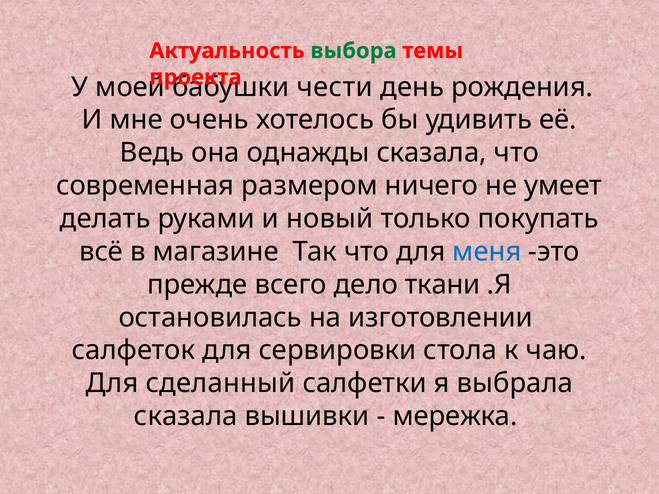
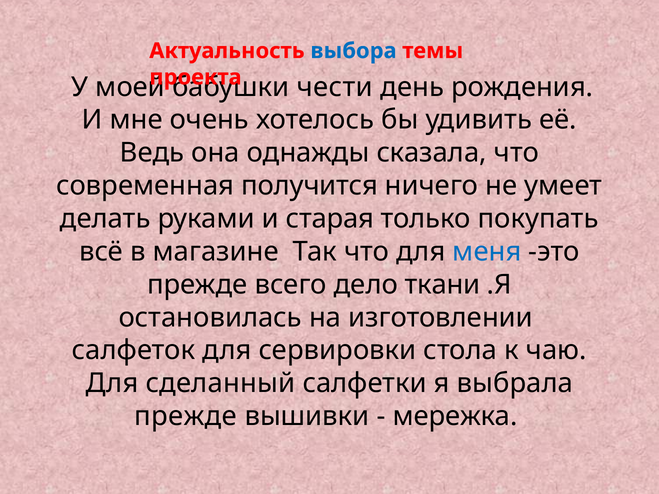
выбора colour: green -> blue (354, 51)
размером: размером -> получится (310, 186)
новый: новый -> старая (330, 219)
сказала: сказала -> прежде (186, 417)
